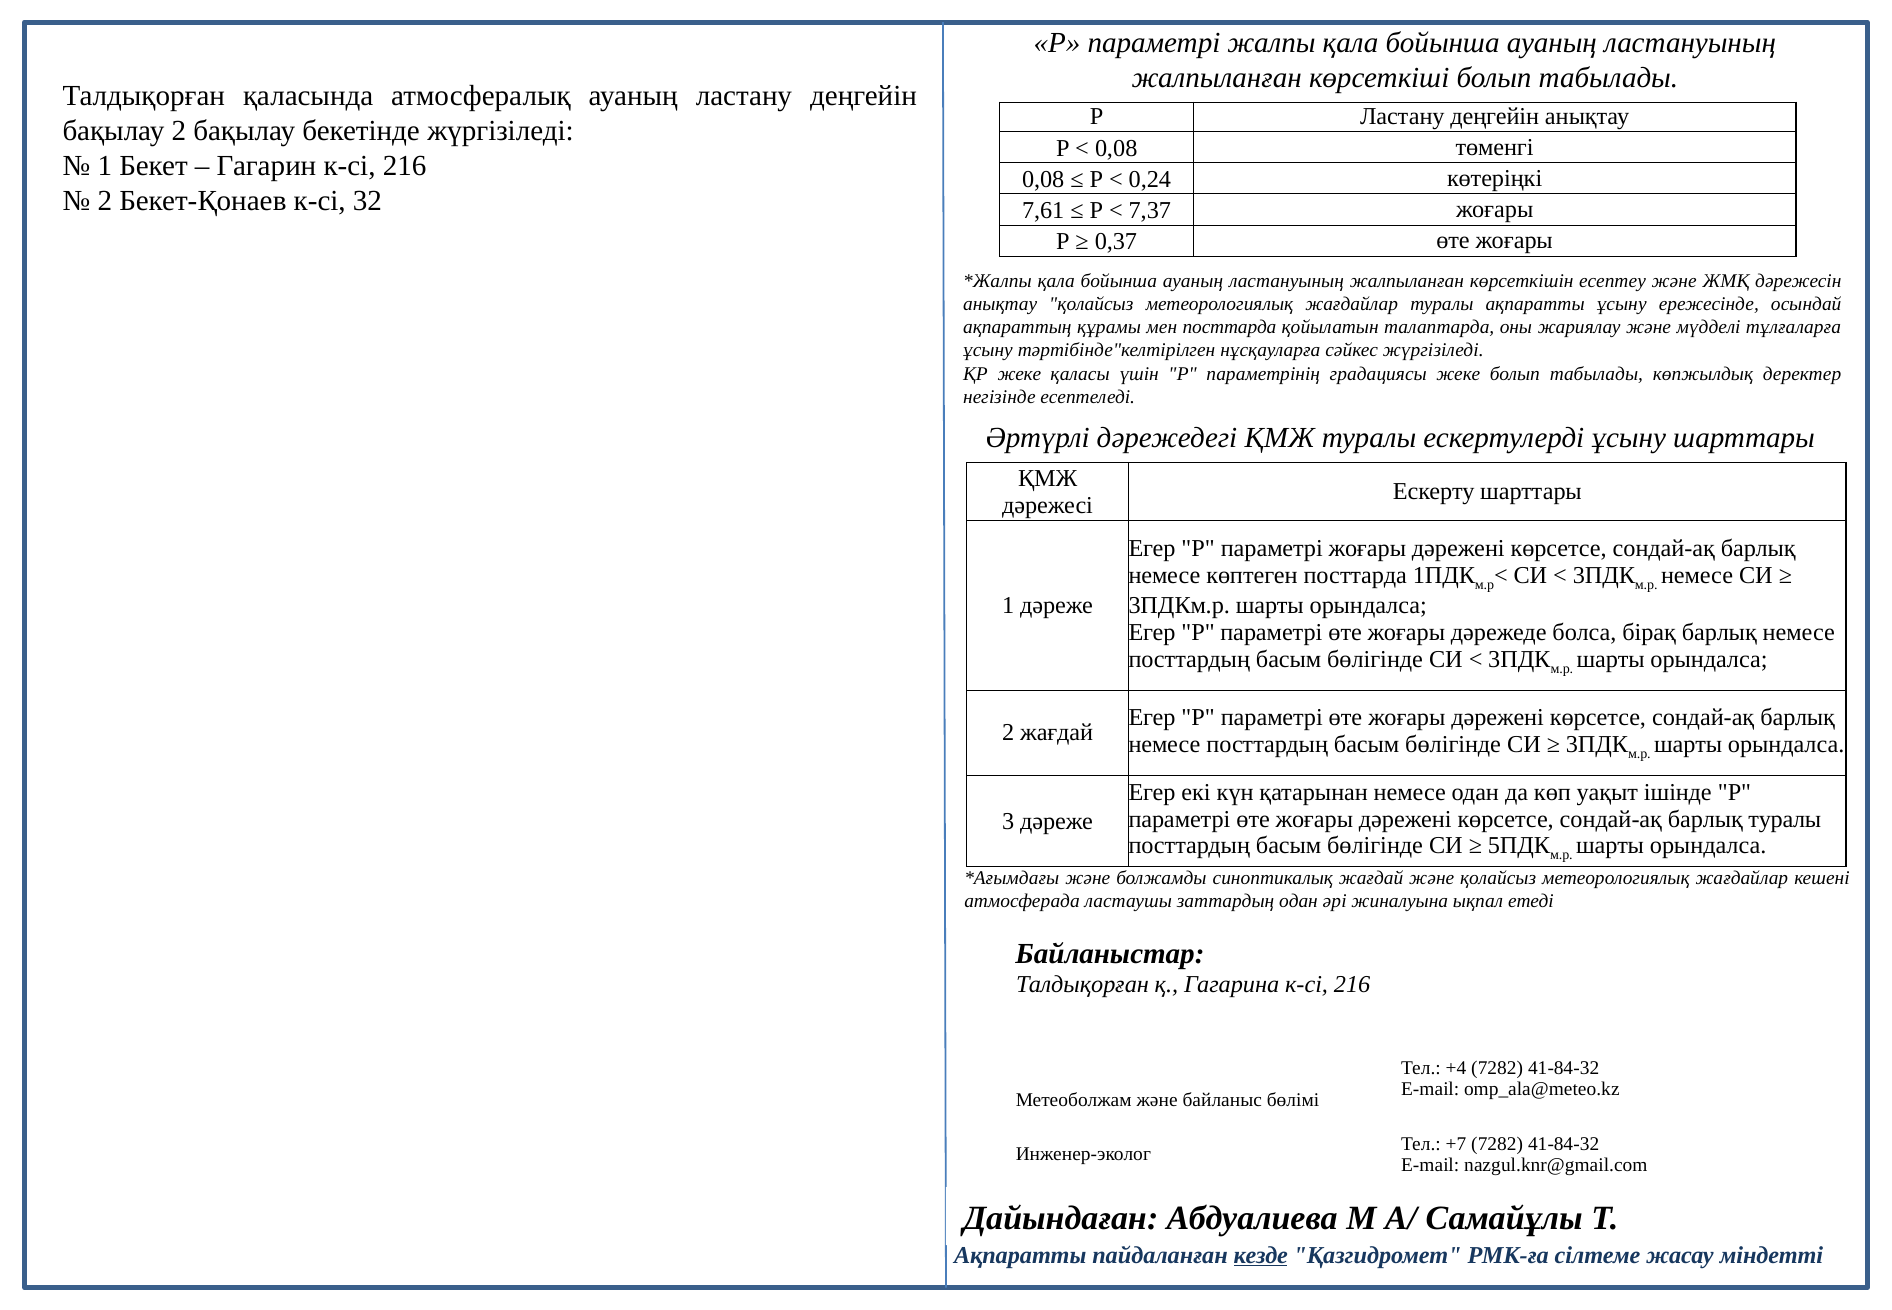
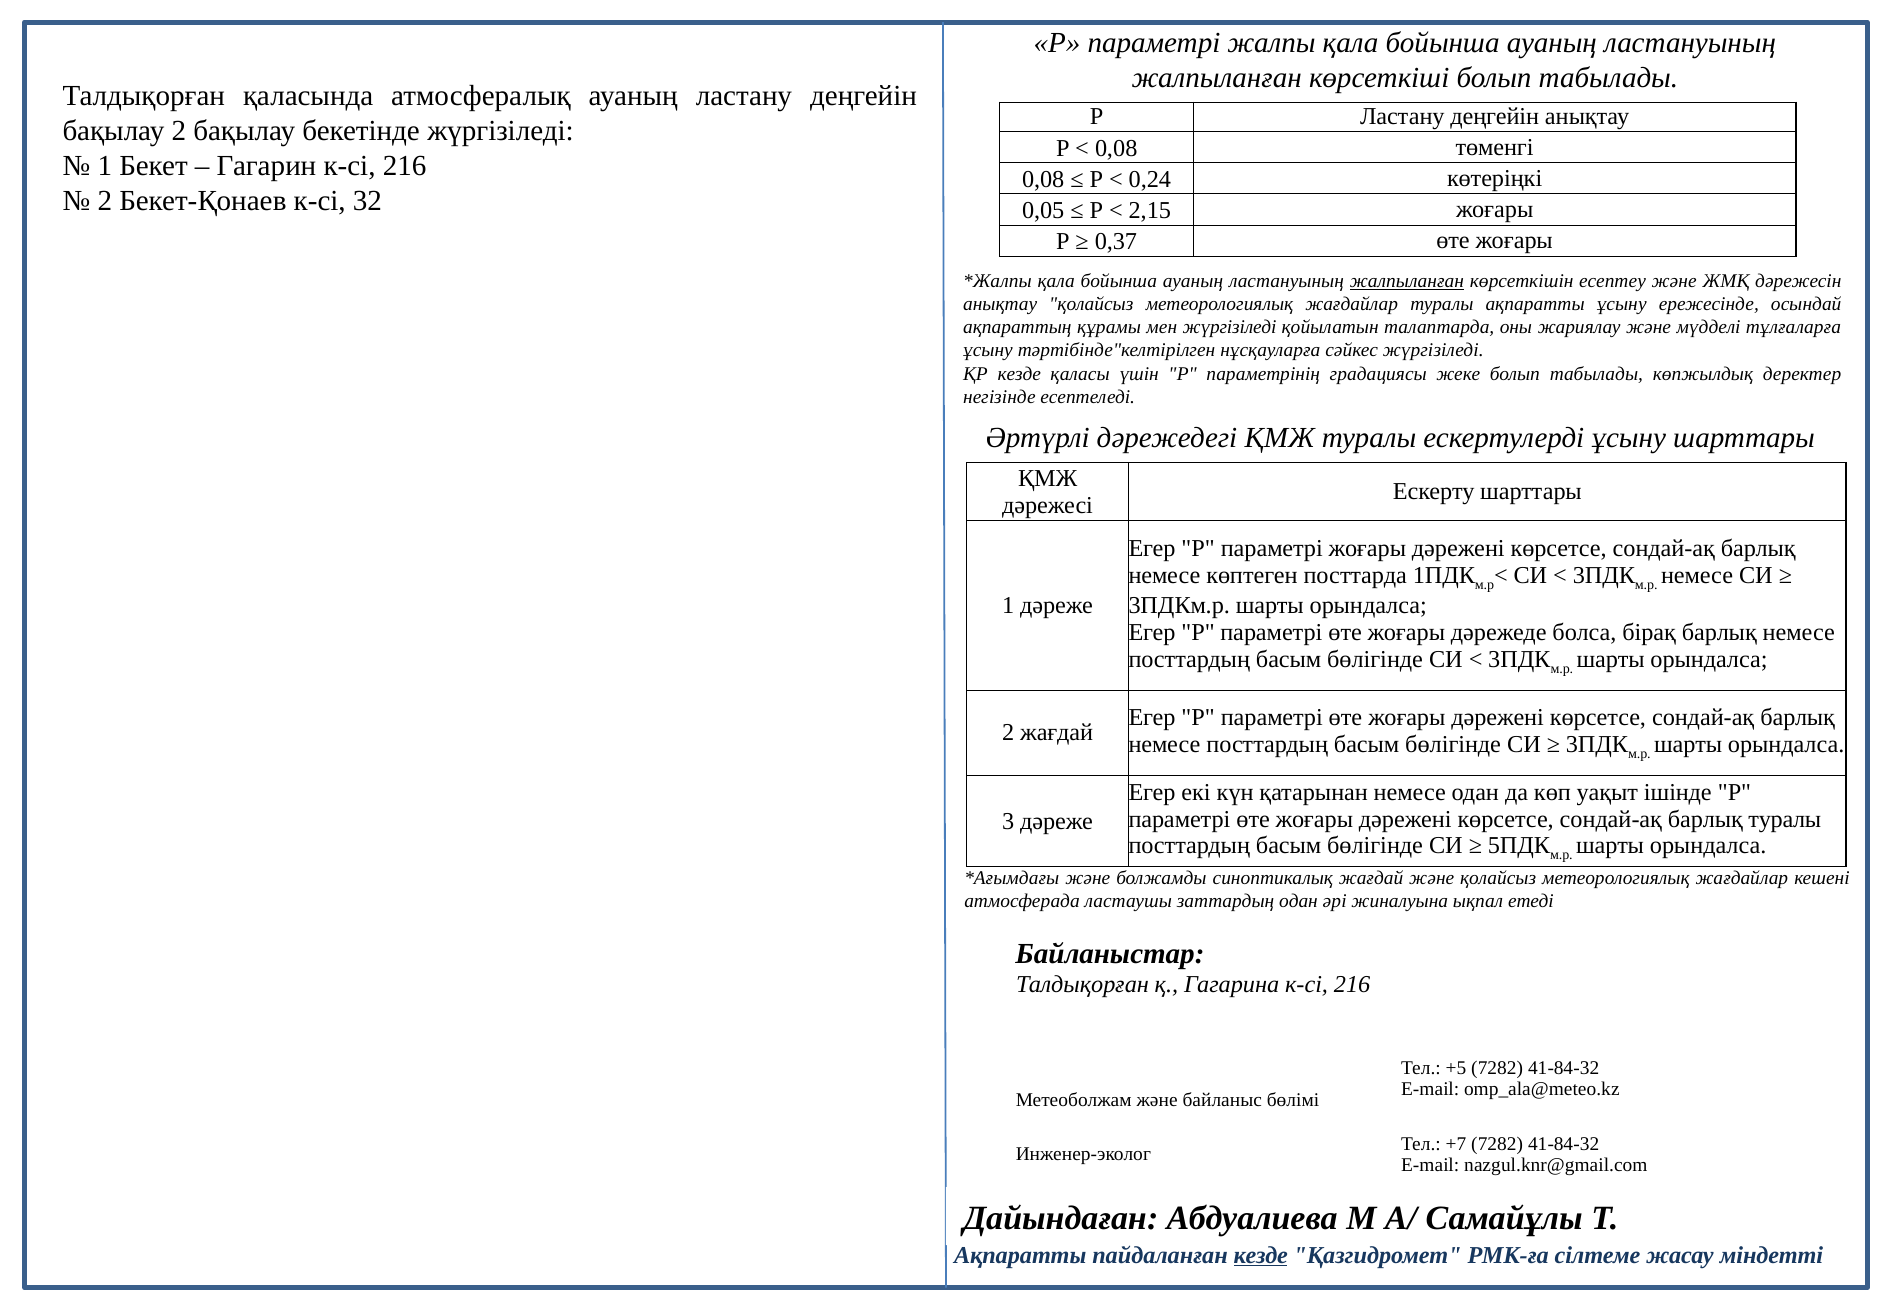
7,61: 7,61 -> 0,05 (1043, 211)
7,37: 7,37 -> 2,15 (1150, 211)
жалпыланған underline: none -> present (1407, 281)
мен посттарда: посттарда -> жүргізіледі (1230, 327)
ҚР жеке: жеке -> кезде (1019, 374)
+4: +4 -> +5 (1456, 1068)
